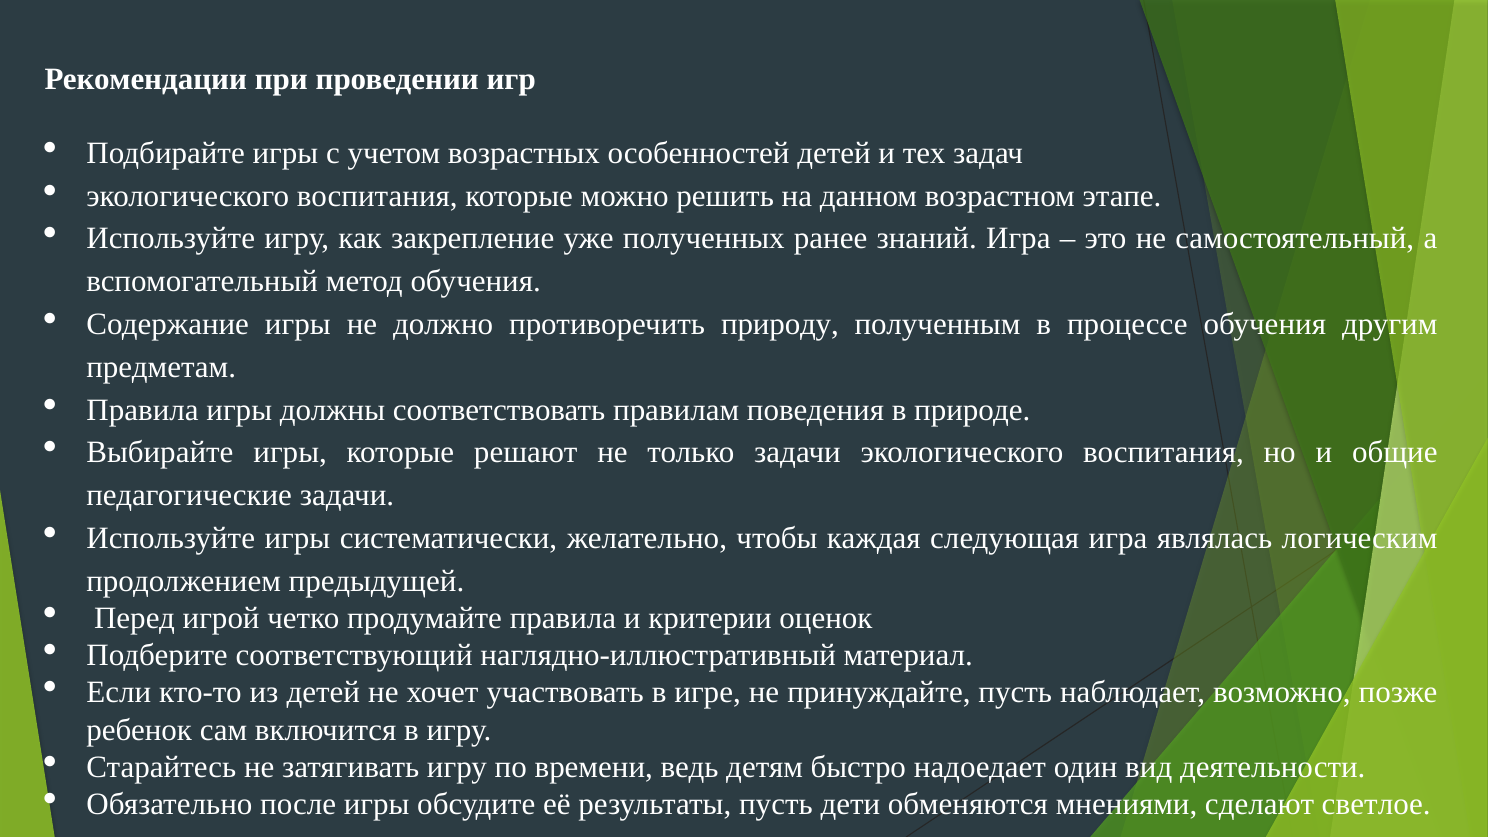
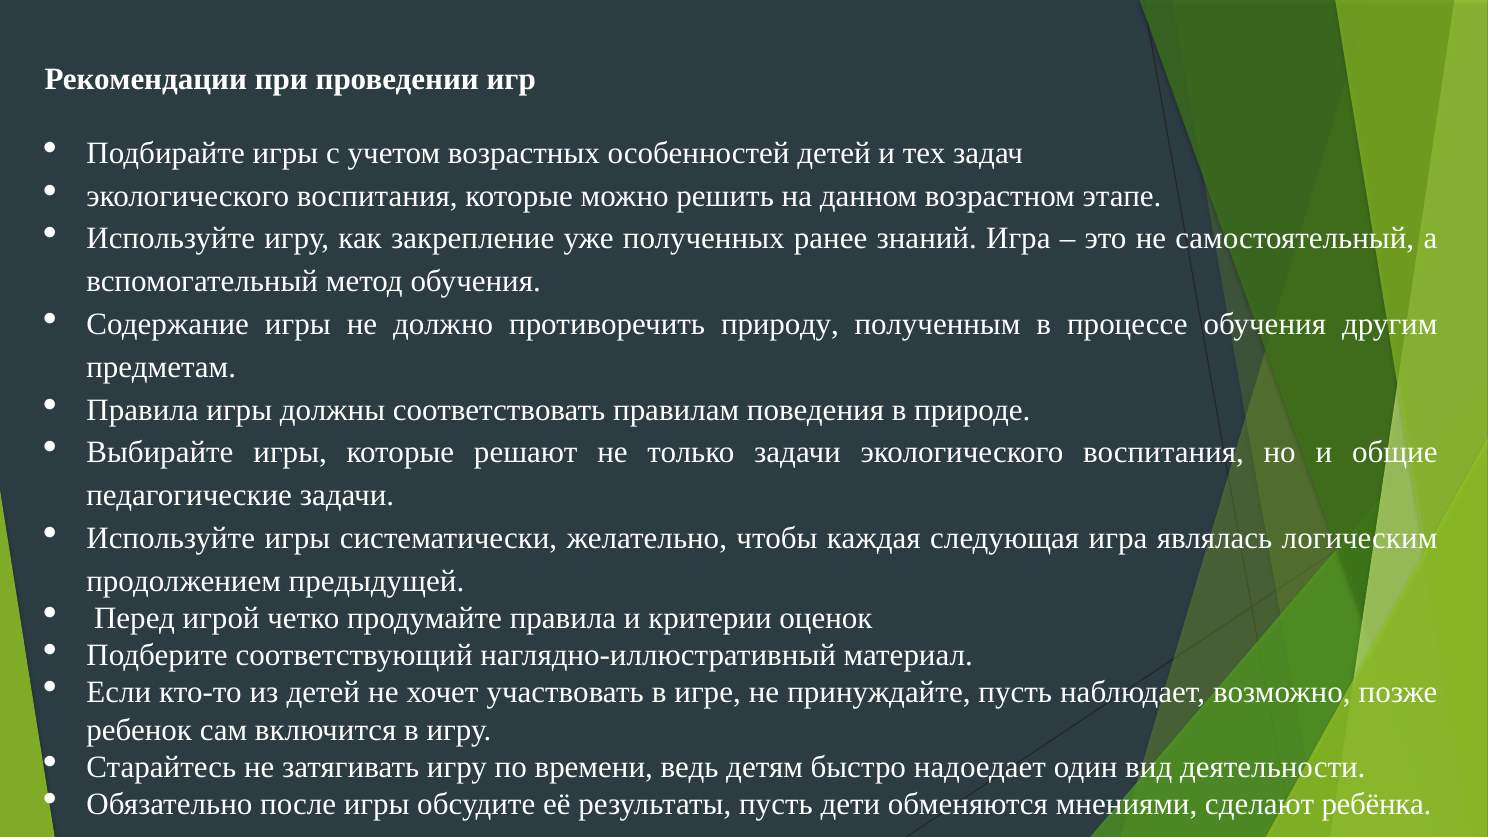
светлое: светлое -> ребёнка (1376, 804)
